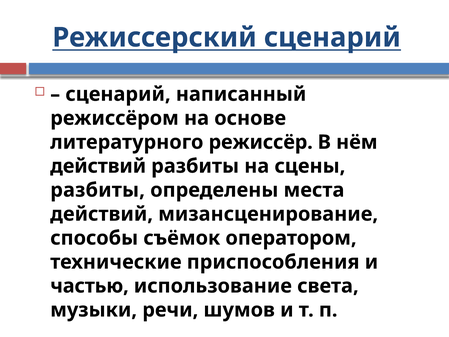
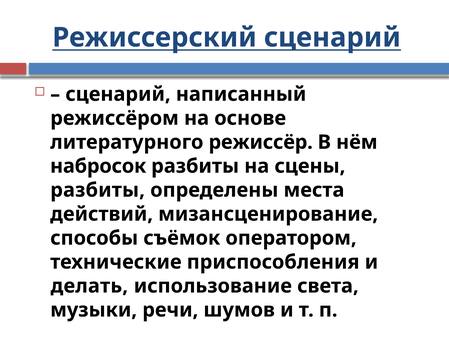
действий: действий -> набросок (98, 166)
частью: частью -> делать (89, 286)
